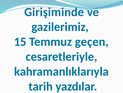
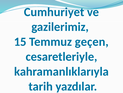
Girişiminde: Girişiminde -> Cumhuriyet (54, 12)
